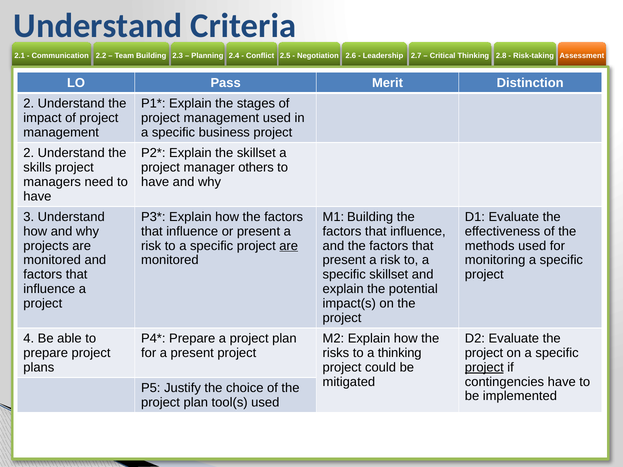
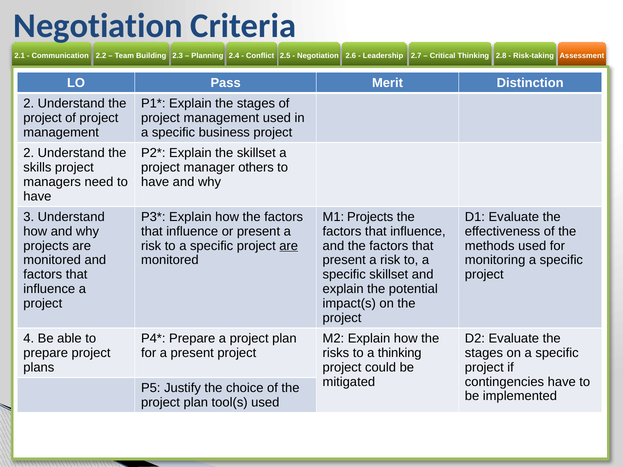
Understand: Understand -> Negotiation (98, 26)
impact: impact -> project (42, 118)
M1 Building: Building -> Projects (370, 217)
project: project -> stages (484, 353)
project underline: present -> none (484, 368)
